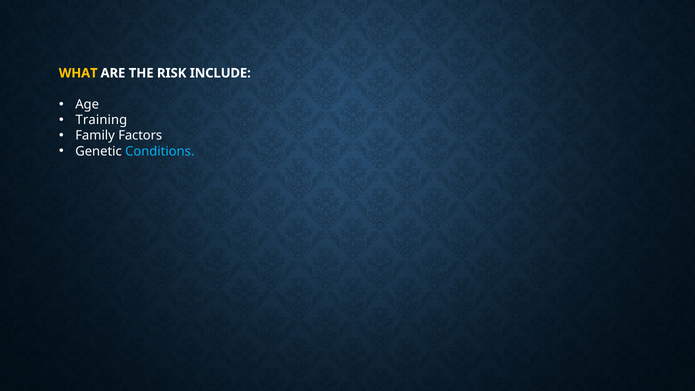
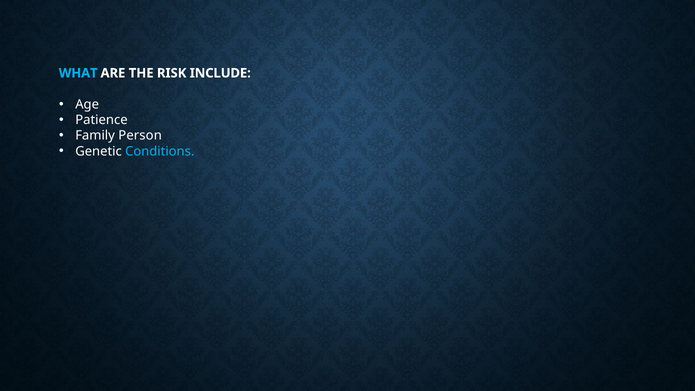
WHAT colour: yellow -> light blue (78, 73)
Training: Training -> Patience (101, 120)
Factors: Factors -> Person (140, 136)
